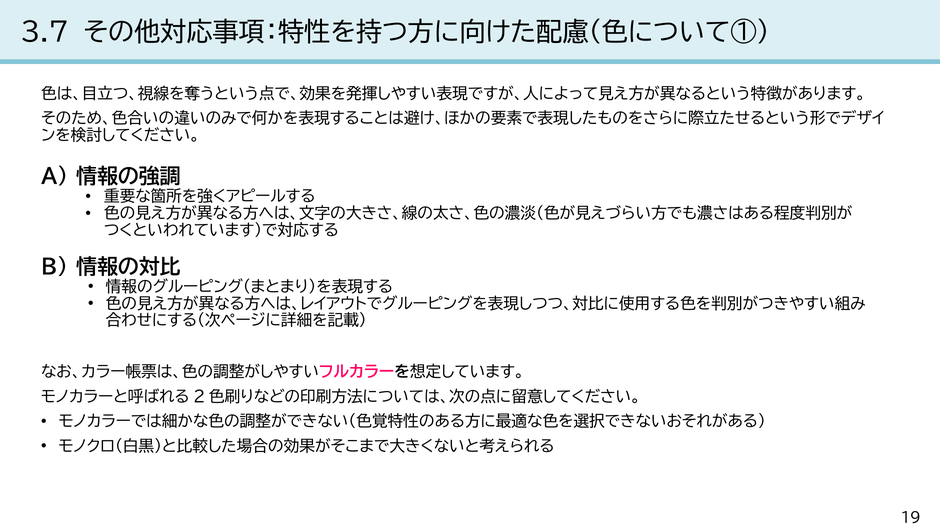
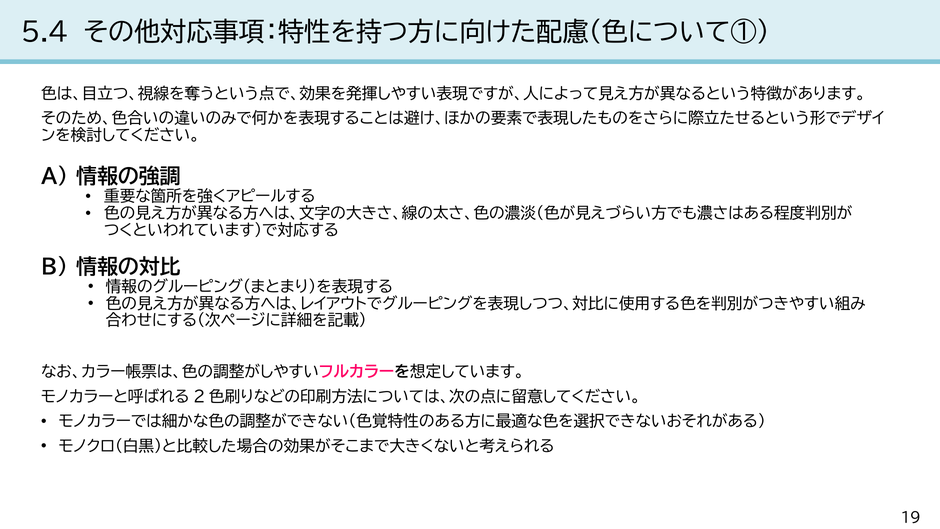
3.7: 3.7 -> 5.4 (45, 32)
